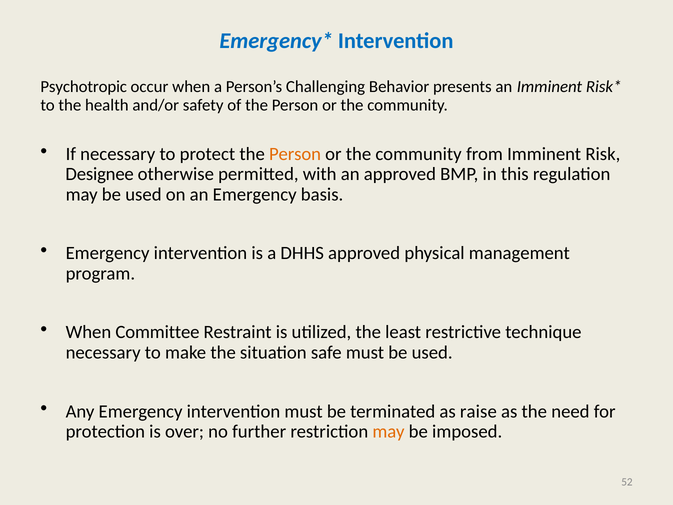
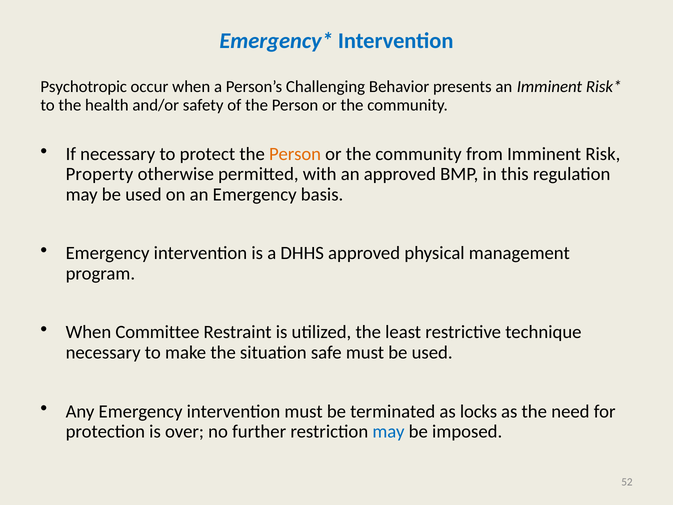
Designee: Designee -> Property (99, 174)
raise: raise -> locks (479, 411)
may colour: orange -> blue (389, 431)
